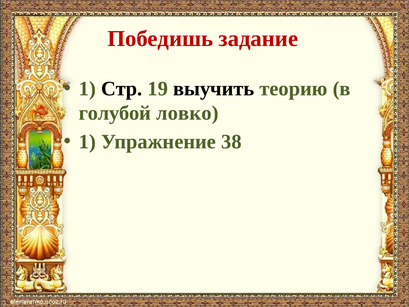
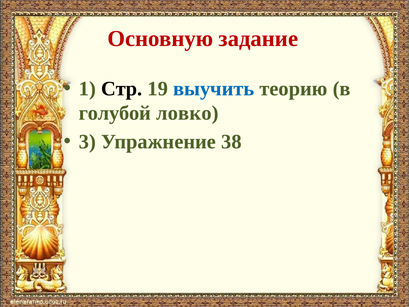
Победишь: Победишь -> Основную (160, 39)
выучить colour: black -> blue (214, 89)
1: 1 -> 3 (88, 142)
